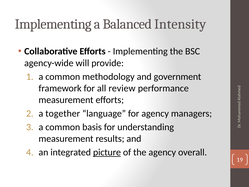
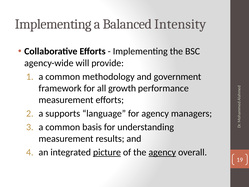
review: review -> growth (122, 88)
together: together -> supports (63, 113)
agency underline: none -> present (162, 152)
